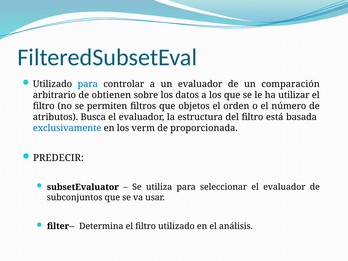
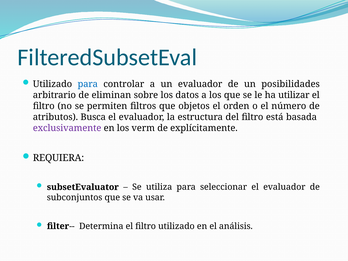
comparación: comparación -> posibilidades (291, 84)
obtienen: obtienen -> eliminan (111, 95)
exclusivamente colour: blue -> purple (67, 128)
proporcionada: proporcionada -> explícitamente (204, 128)
PREDECIR: PREDECIR -> REQUIERA (59, 158)
